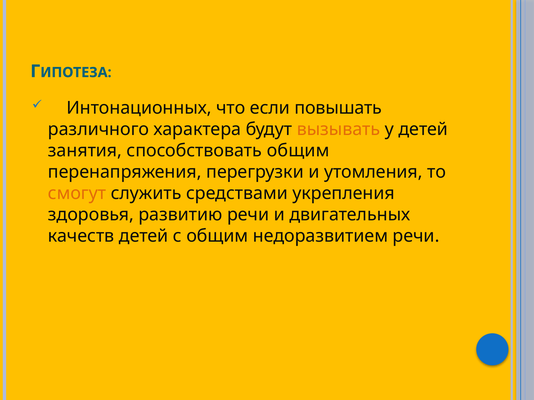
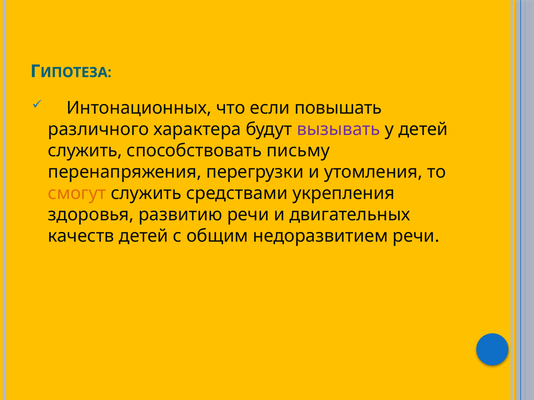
вызывать colour: orange -> purple (338, 129)
занятия: занятия -> служить (85, 151)
способствовать общим: общим -> письму (298, 151)
